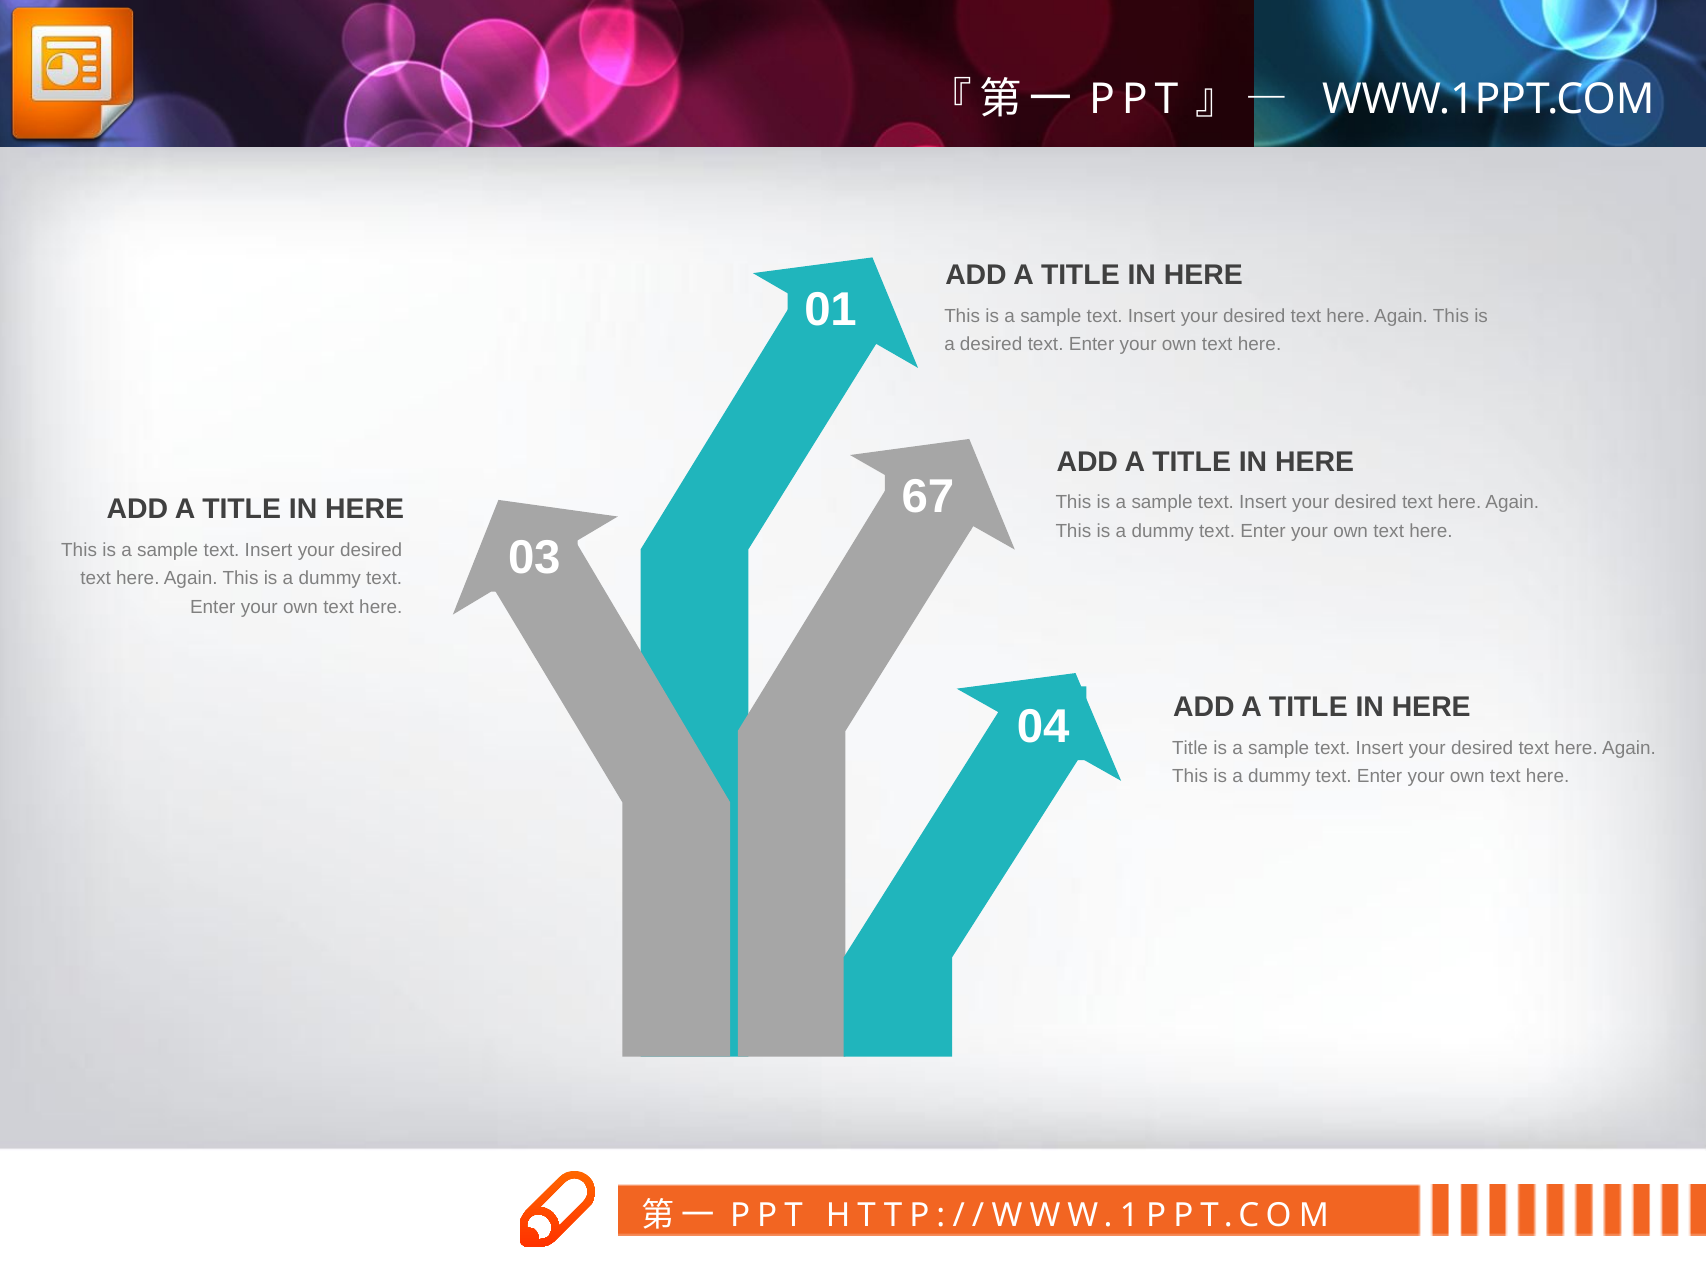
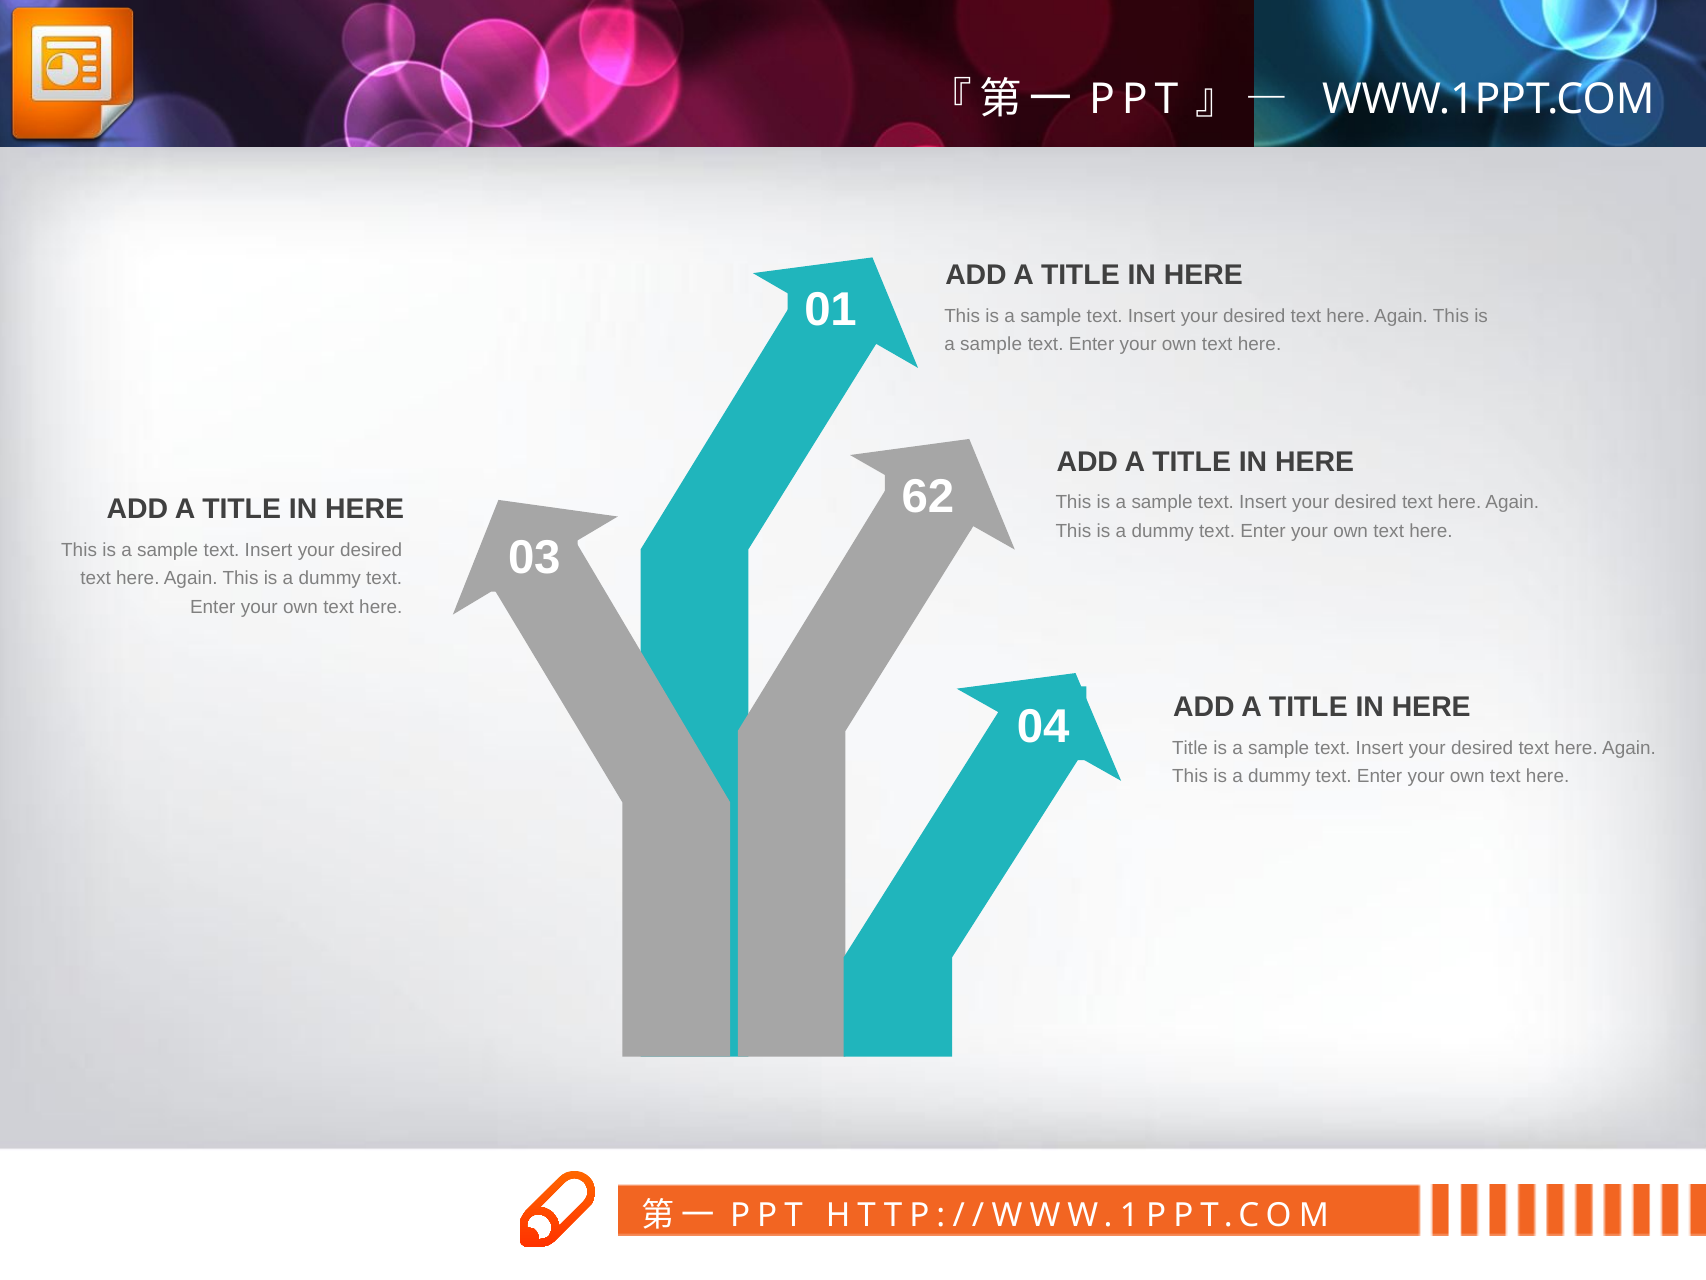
desired: desired -> sample (991, 344)
67: 67 -> 62 (928, 497)
